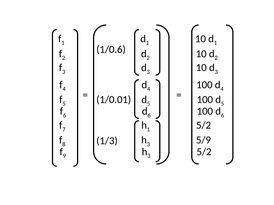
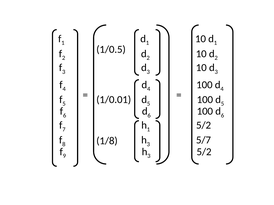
1/0.6: 1/0.6 -> 1/0.5 (111, 50)
5/9: 5/9 -> 5/7 (203, 140)
1/3: 1/3 -> 1/8 (107, 141)
